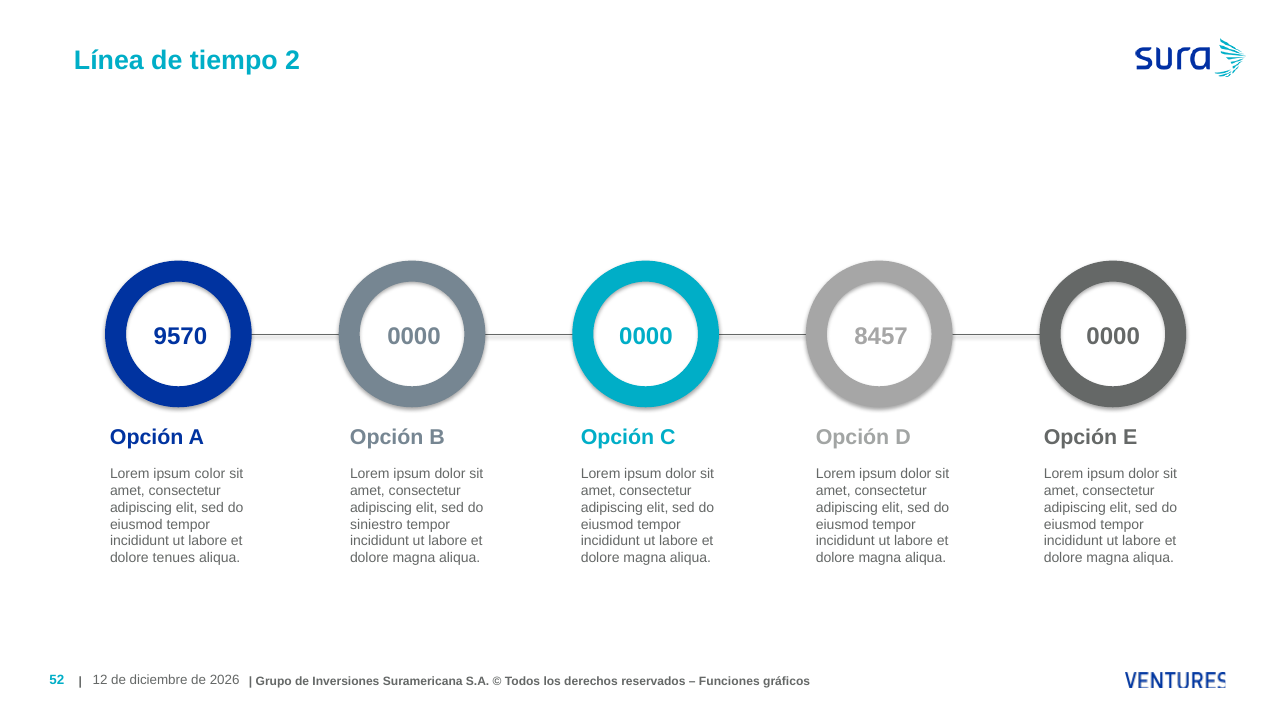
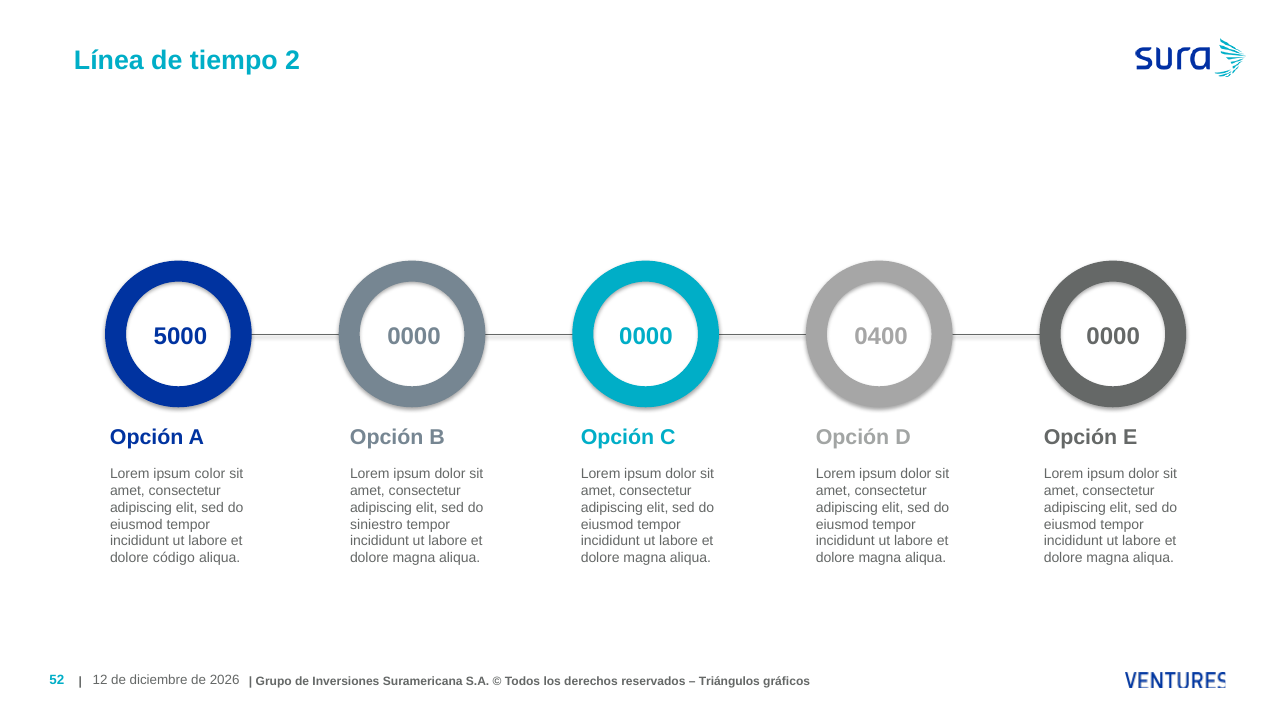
9570: 9570 -> 5000 (180, 336)
8457: 8457 -> 0400 (881, 336)
tenues: tenues -> código (174, 558)
Funciones: Funciones -> Triángulos (729, 681)
